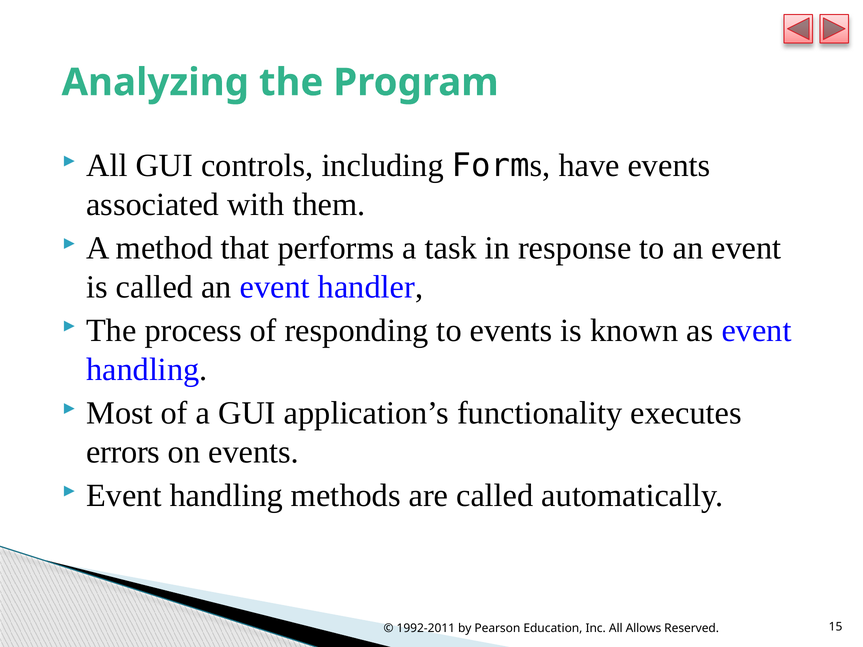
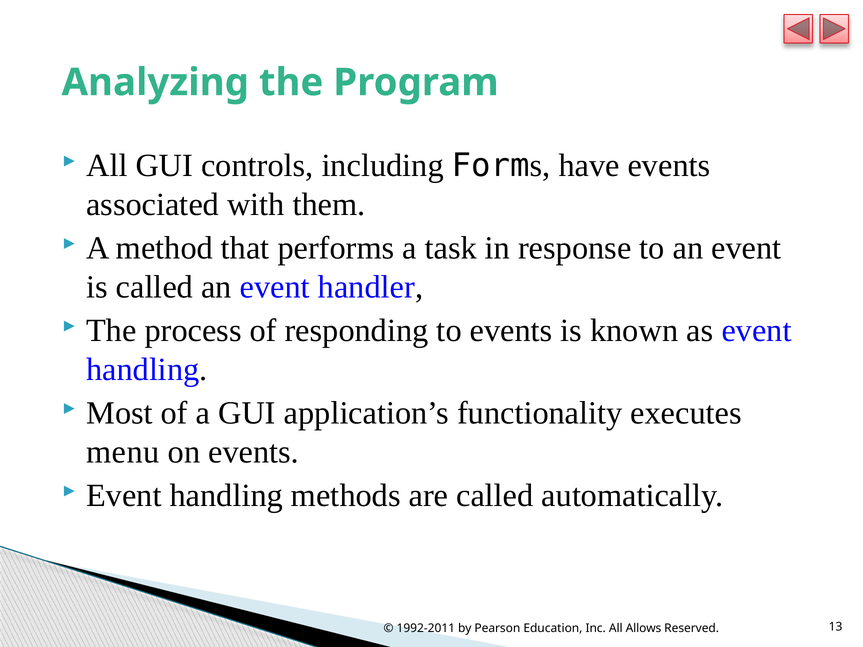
errors: errors -> menu (123, 452)
15: 15 -> 13 (836, 627)
